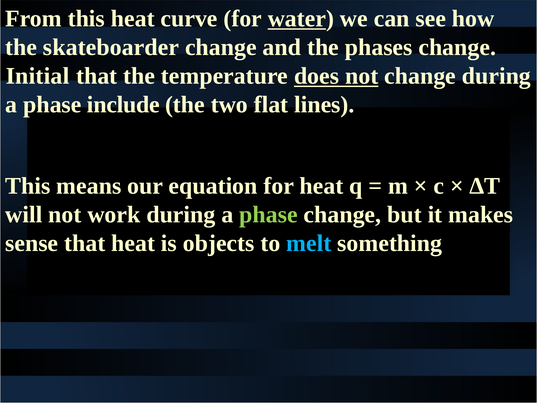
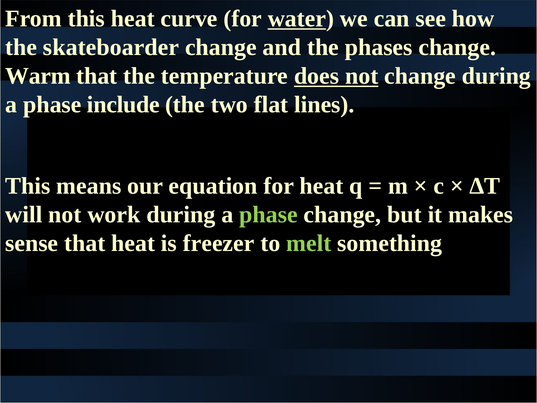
Initial: Initial -> Warm (38, 76)
objects: objects -> freezer (219, 243)
melt colour: light blue -> light green (309, 243)
